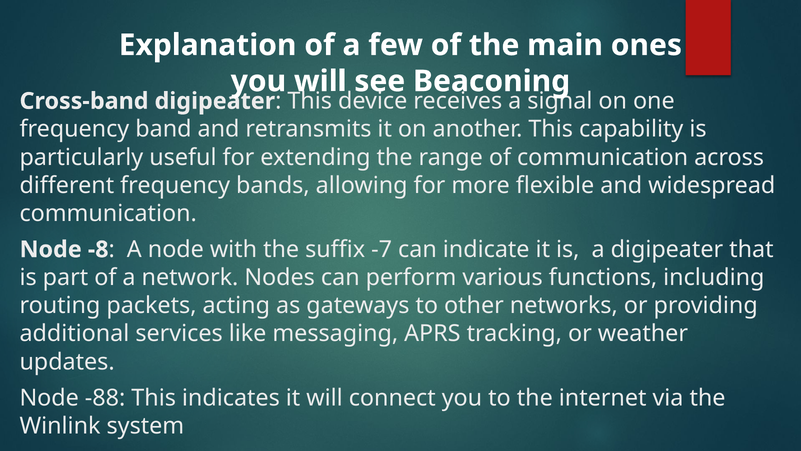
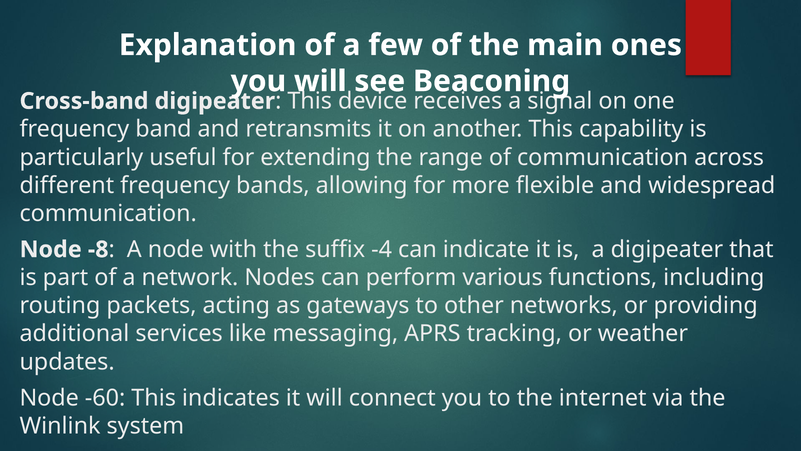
-7: -7 -> -4 (382, 249)
-88: -88 -> -60 (105, 398)
